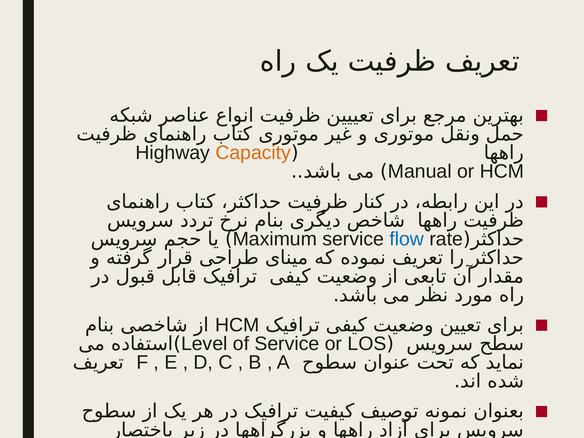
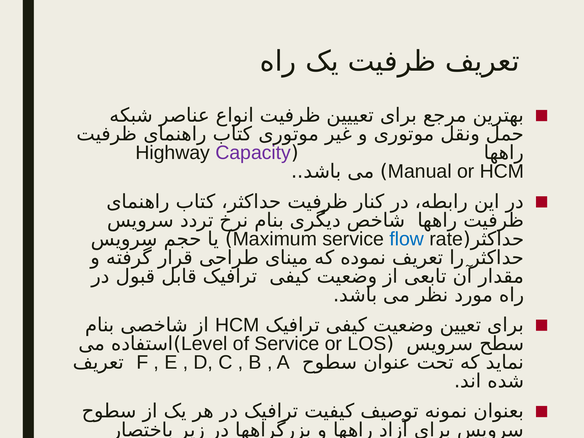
Capacity colour: orange -> purple (253, 153)
